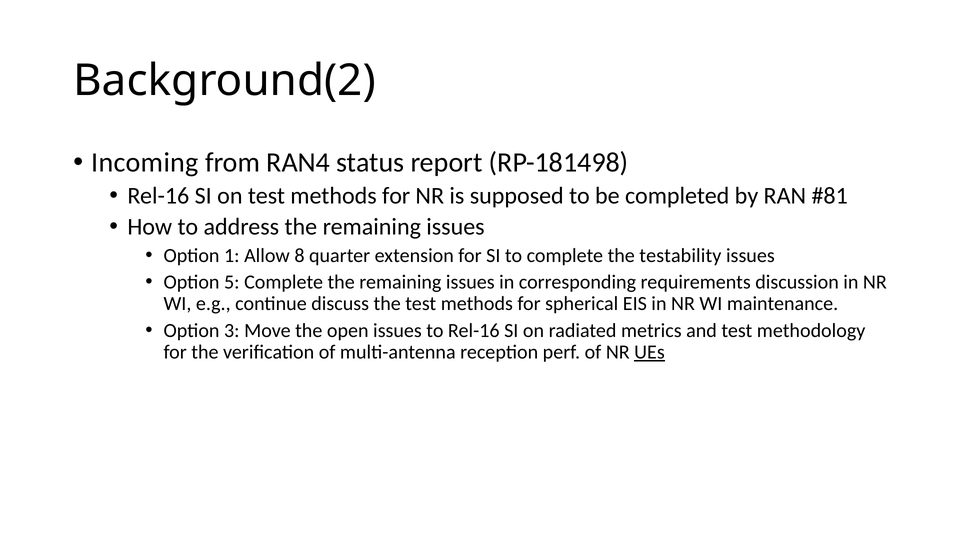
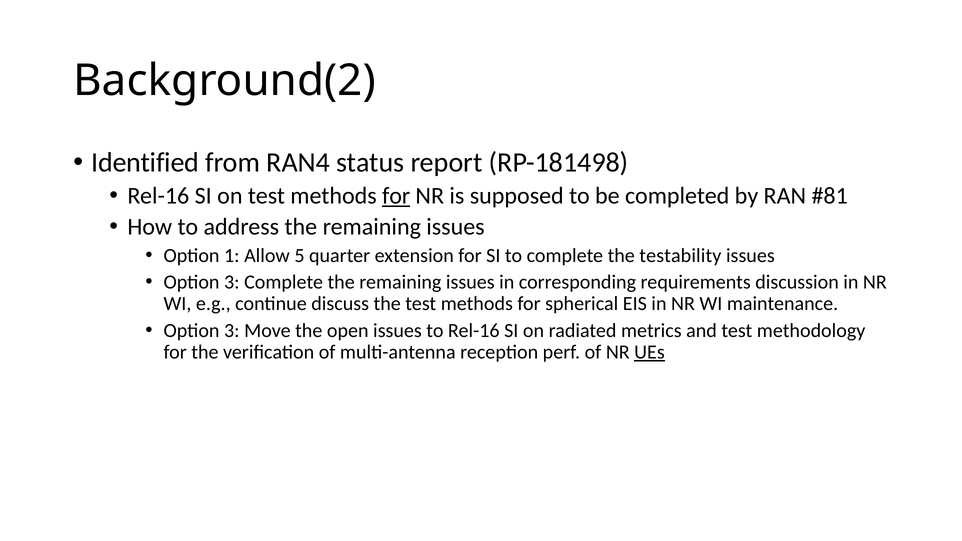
Incoming: Incoming -> Identified (145, 163)
for underline: none -> present (396, 196)
8: 8 -> 5 (299, 256)
5: 5 -> 3 (232, 282)
